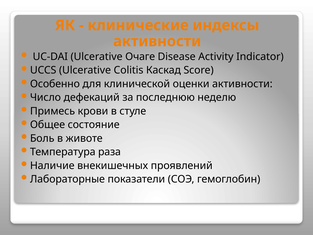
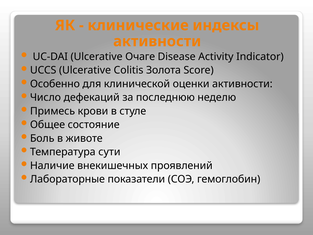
Каскад: Каскад -> Золота (163, 70)
раза: раза -> сути (109, 152)
